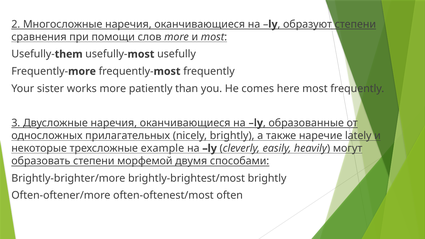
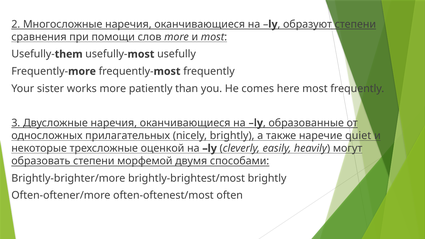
lately: lately -> quiet (358, 136)
example: example -> оценкой (163, 148)
